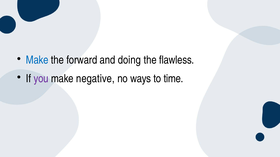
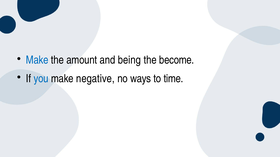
forward: forward -> amount (82, 60)
doing: doing -> being (129, 60)
flawless: flawless -> become (177, 60)
you colour: purple -> blue (41, 79)
